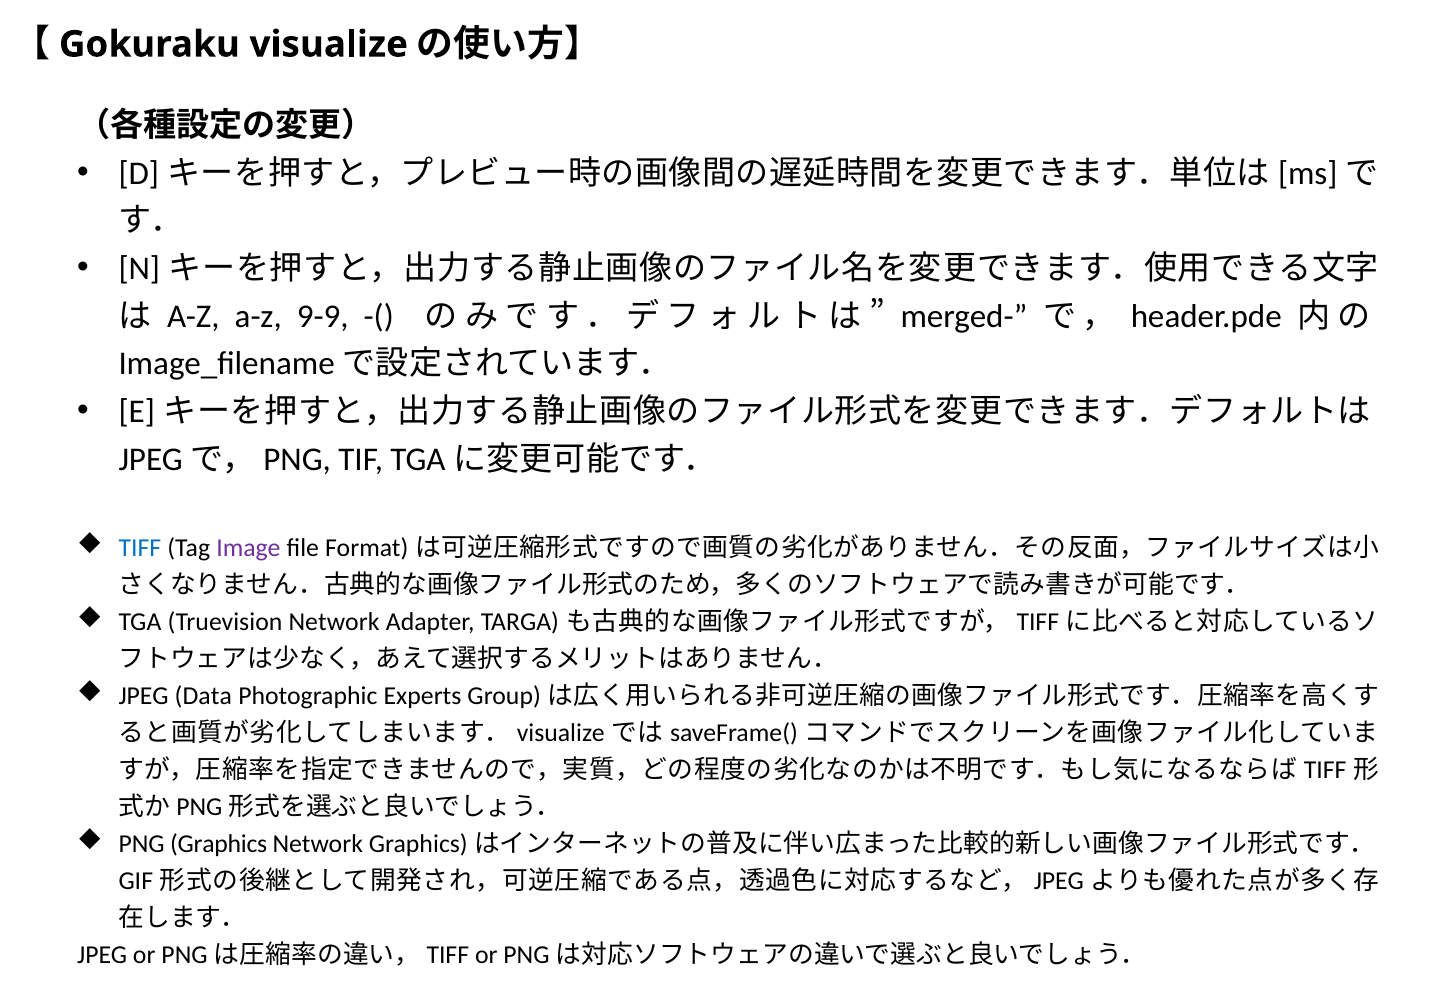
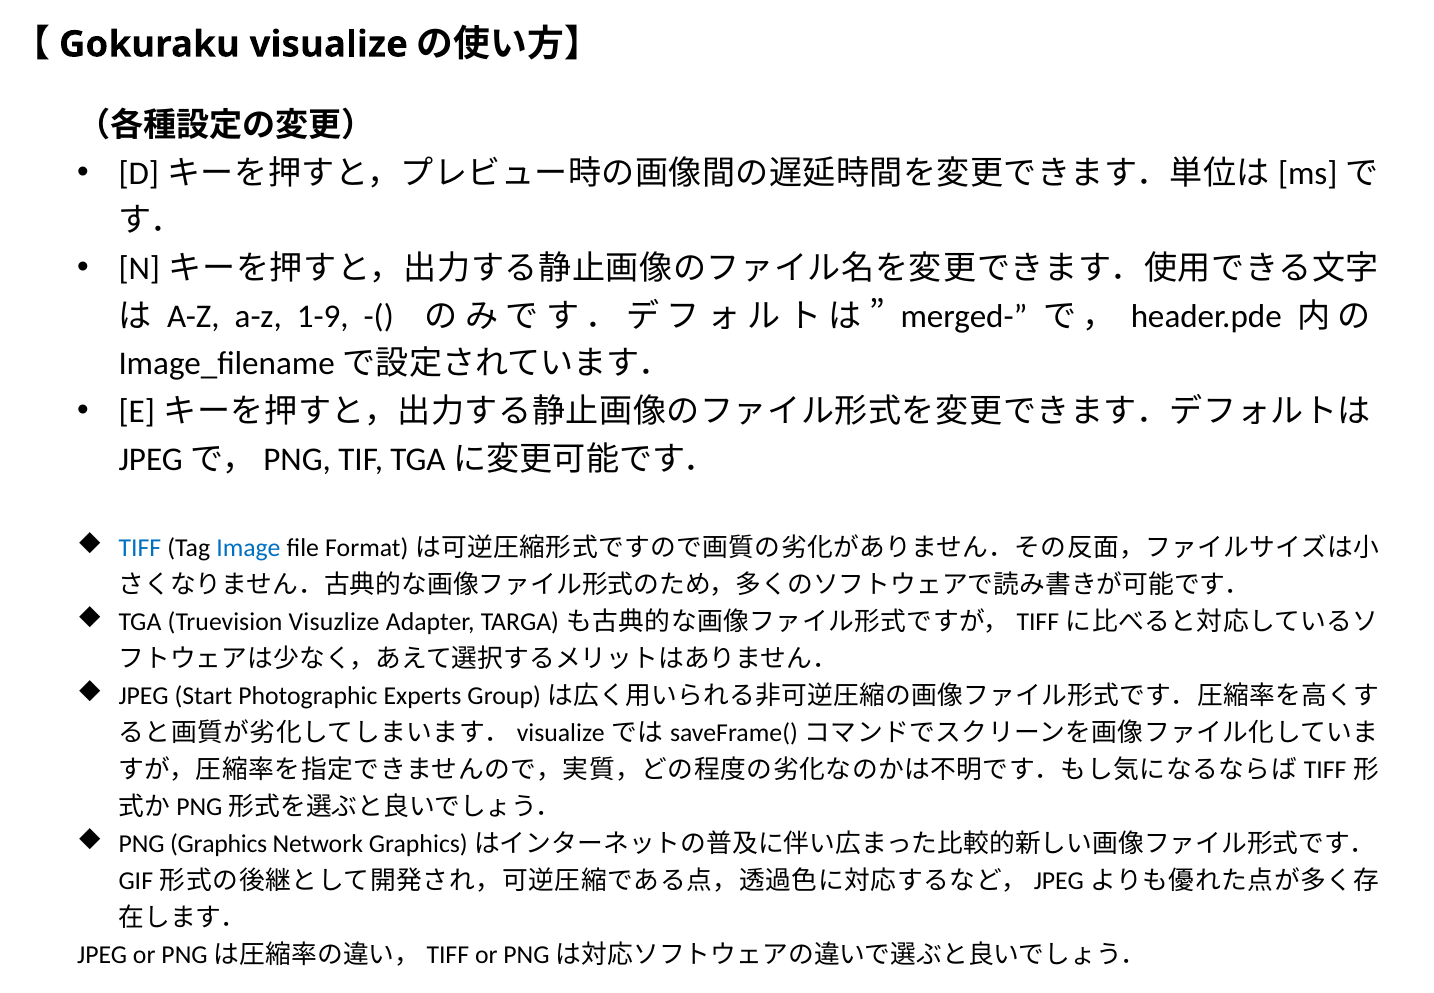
9-9: 9-9 -> 1-9 (323, 316)
Image colour: purple -> blue (248, 548)
Truevision Network: Network -> Visuzlize (334, 622)
Data: Data -> Start (203, 696)
